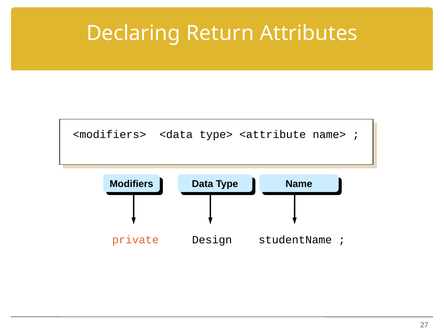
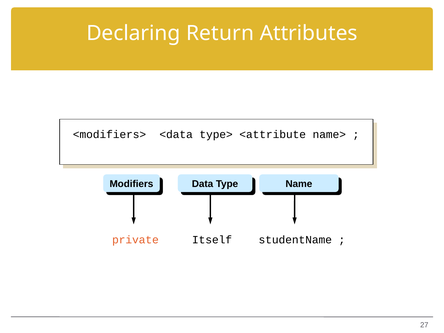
Design: Design -> Itself (212, 240)
